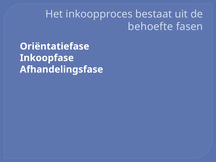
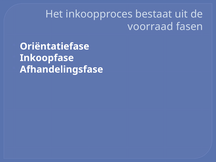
behoefte: behoefte -> voorraad (150, 27)
